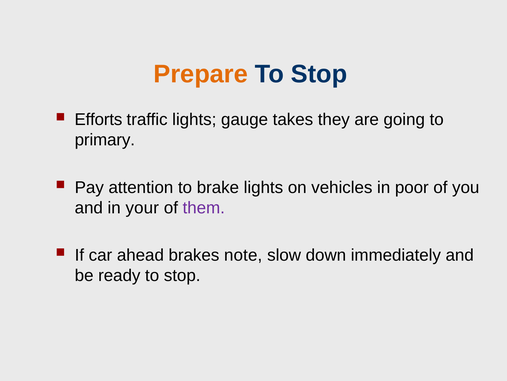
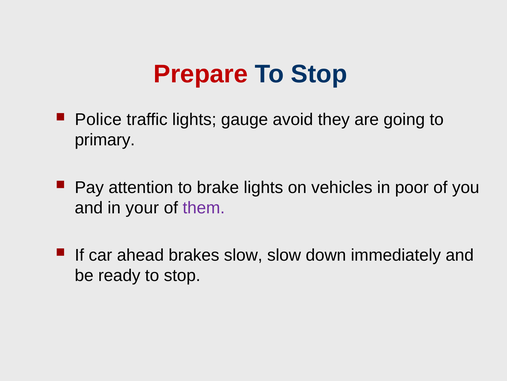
Prepare colour: orange -> red (201, 74)
Efforts: Efforts -> Police (98, 119)
takes: takes -> avoid (293, 119)
brakes note: note -> slow (243, 255)
